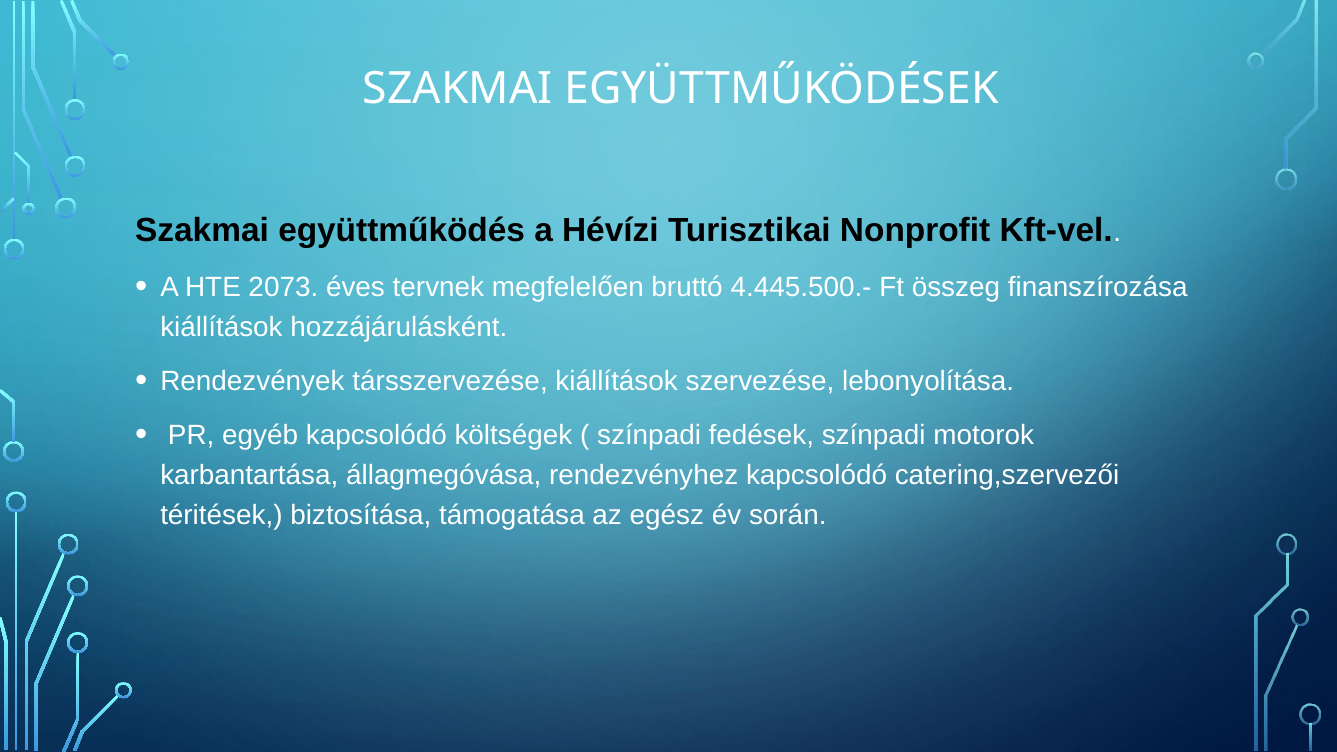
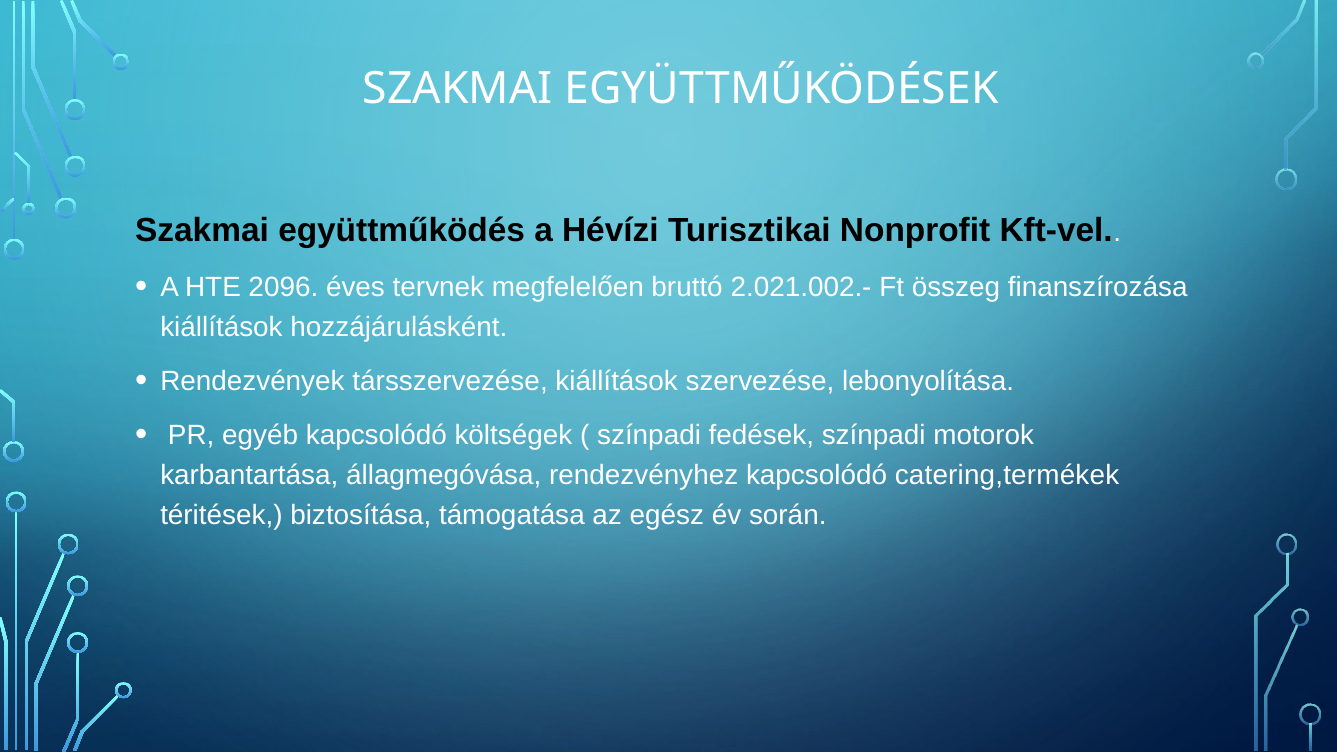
2073: 2073 -> 2096 (283, 287)
4.445.500.-: 4.445.500.- -> 2.021.002.- (801, 287)
catering,szervezői: catering,szervezői -> catering,termékek (1007, 476)
